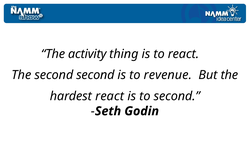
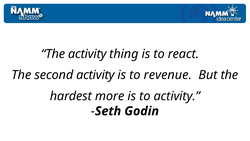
second second: second -> activity (95, 75)
hardest react: react -> more (110, 96)
to second: second -> activity (177, 96)
